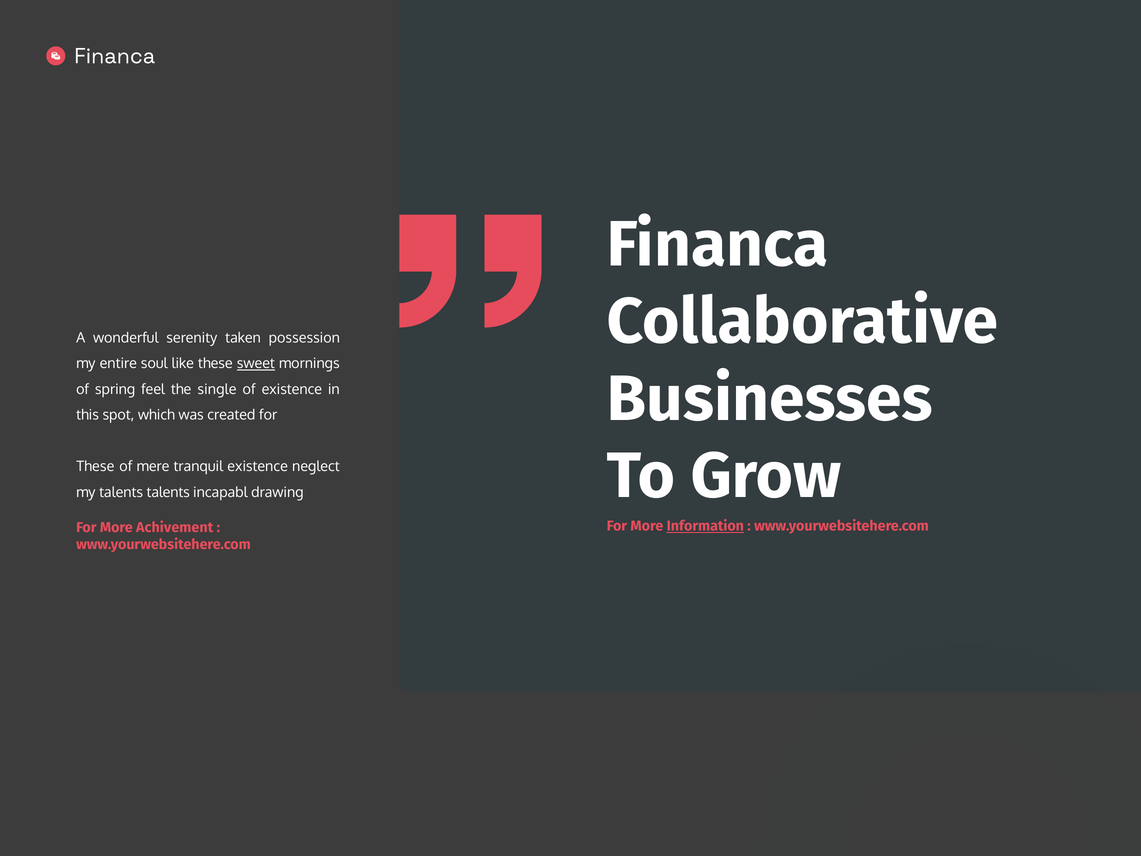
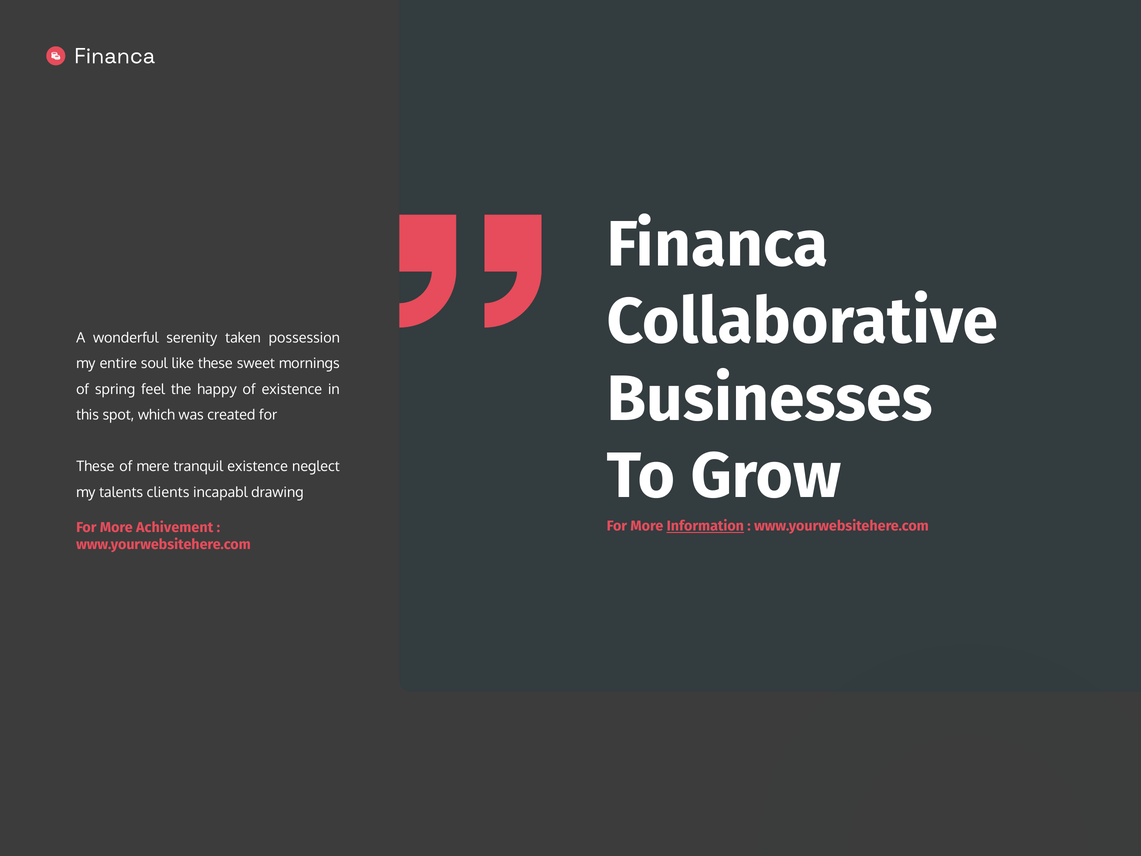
sweet underline: present -> none (256, 364)
single: single -> happy (217, 389)
talents talents: talents -> clients (168, 492)
